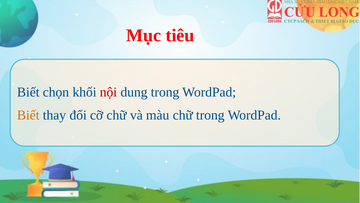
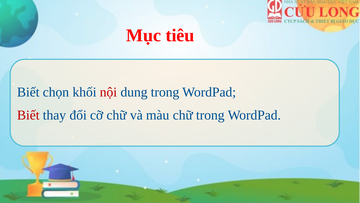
Biết colour: orange -> red (28, 115)
